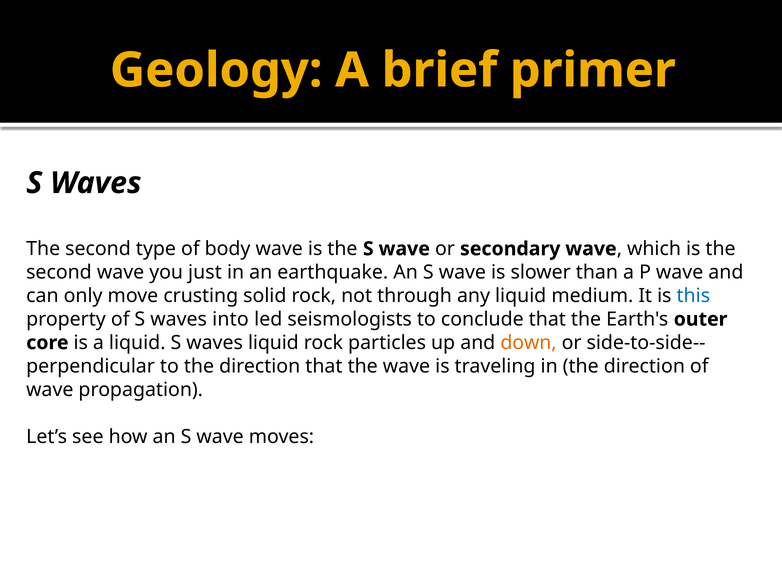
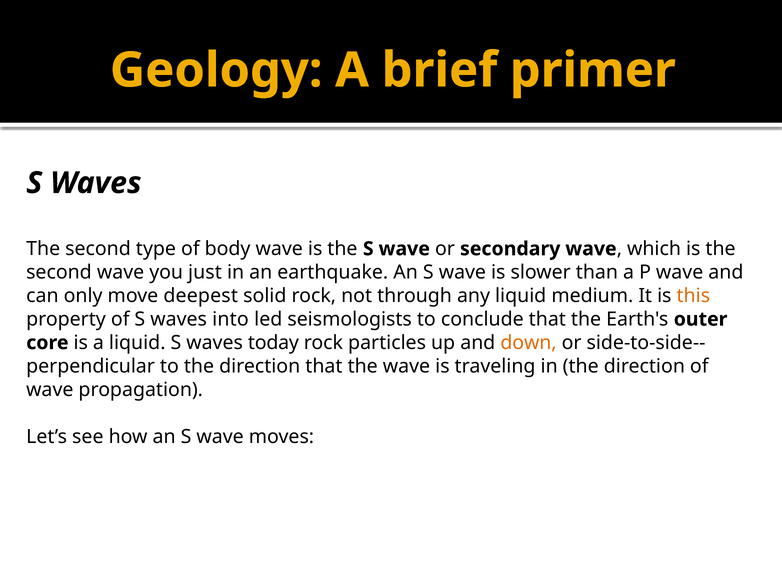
crusting: crusting -> deepest (201, 296)
this colour: blue -> orange (693, 296)
waves liquid: liquid -> today (273, 342)
